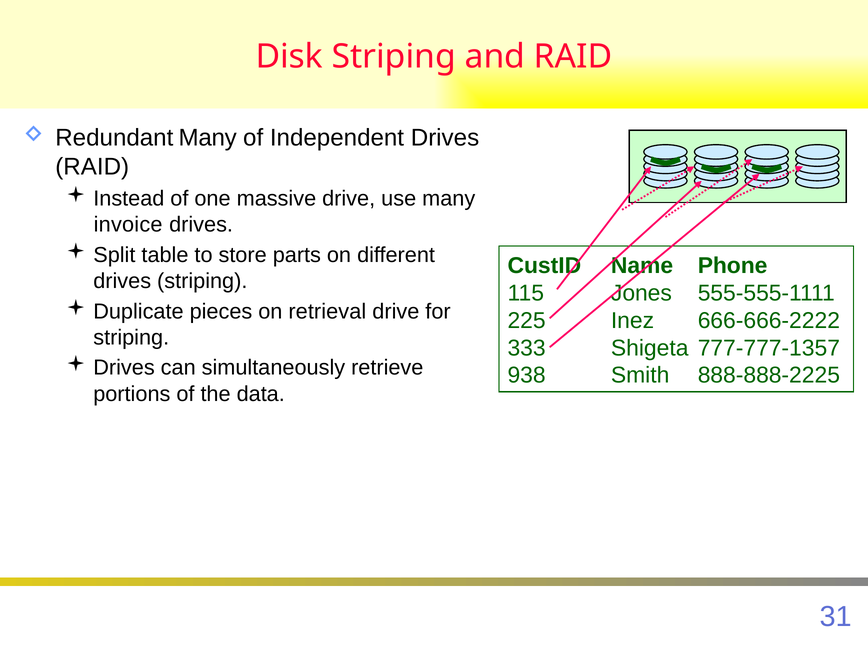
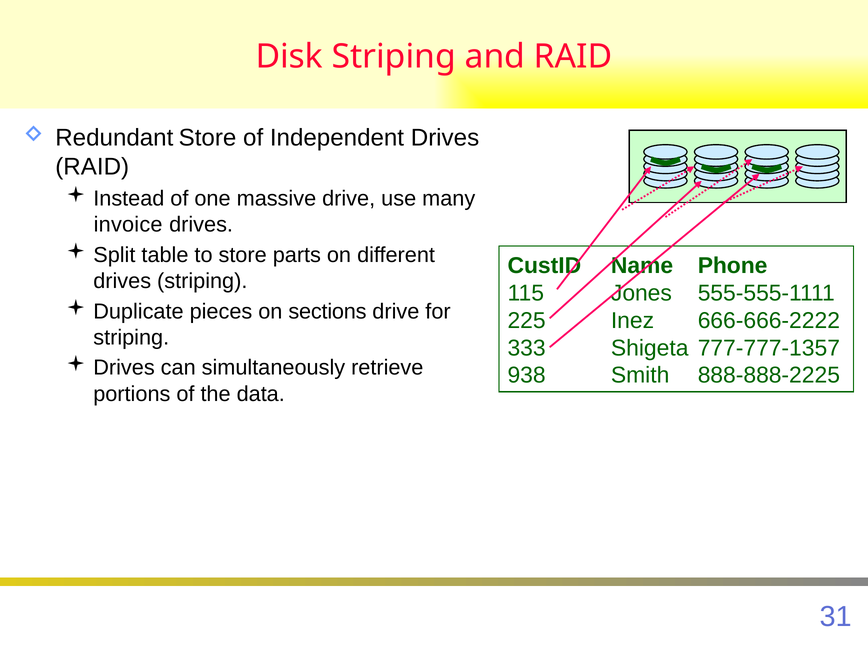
Redundant Many: Many -> Store (208, 138)
retrieval: retrieval -> sections (327, 311)
